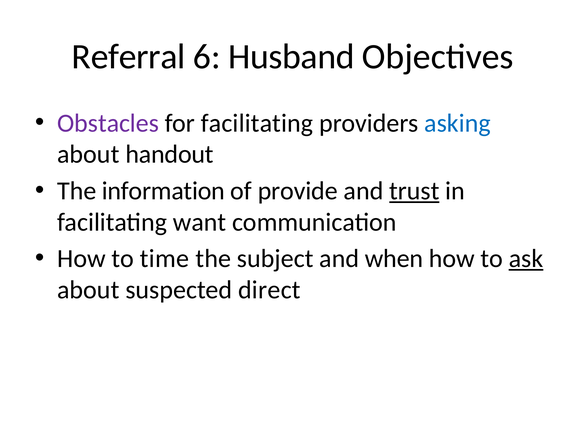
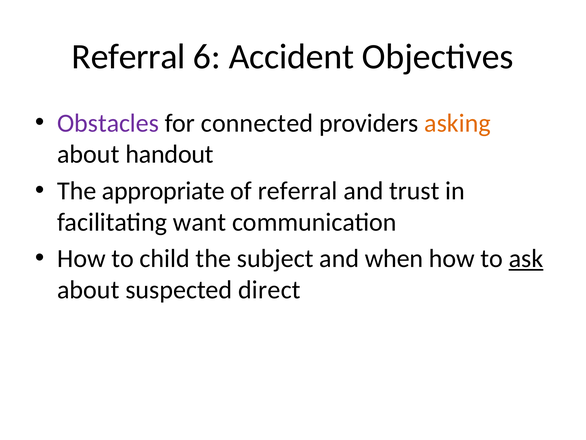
Husband: Husband -> Accident (291, 57)
for facilitating: facilitating -> connected (257, 123)
asking colour: blue -> orange (458, 123)
information: information -> appropriate (163, 191)
of provide: provide -> referral (298, 191)
trust underline: present -> none (414, 191)
time: time -> child (165, 258)
